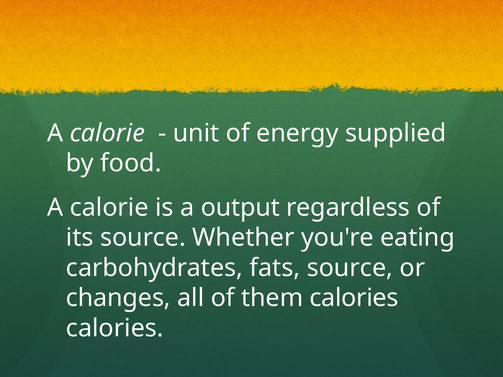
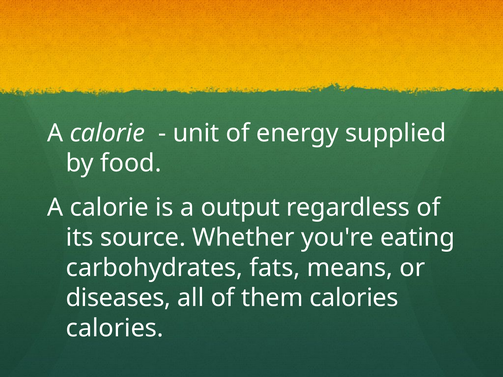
fats source: source -> means (350, 268)
changes: changes -> diseases (118, 298)
